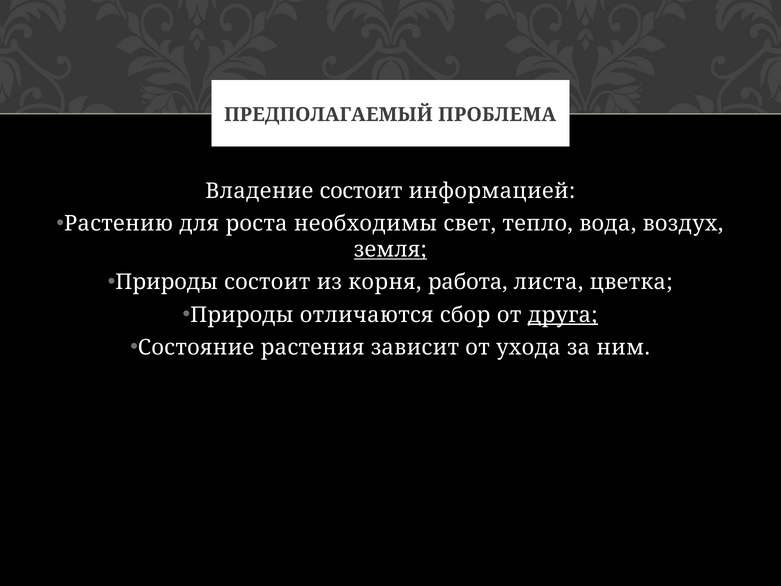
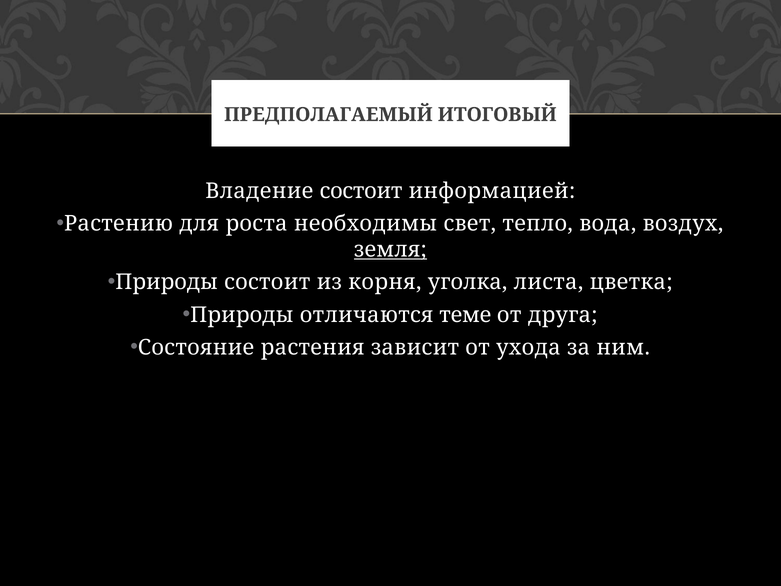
ПРОБЛЕМА: ПРОБЛЕМА -> ИТОГОВЫЙ (497, 115)
работа: работа -> уголка (468, 282)
сбор: сбор -> теме (465, 315)
друга underline: present -> none (563, 315)
